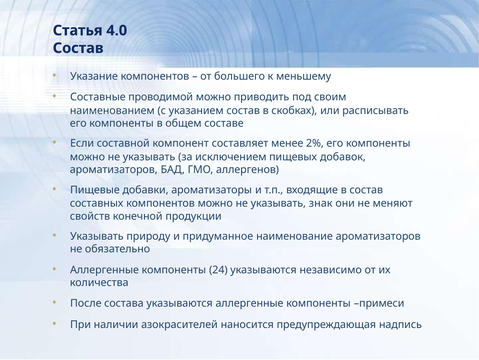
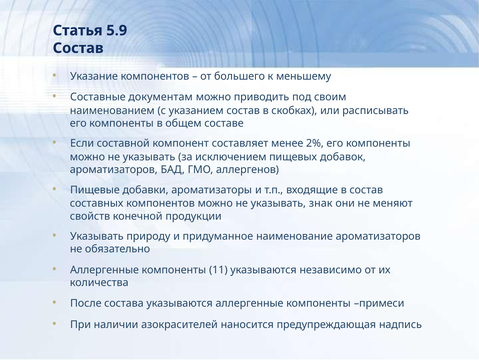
4.0: 4.0 -> 5.9 (117, 30)
проводимой: проводимой -> документам (161, 97)
24: 24 -> 11 (218, 269)
